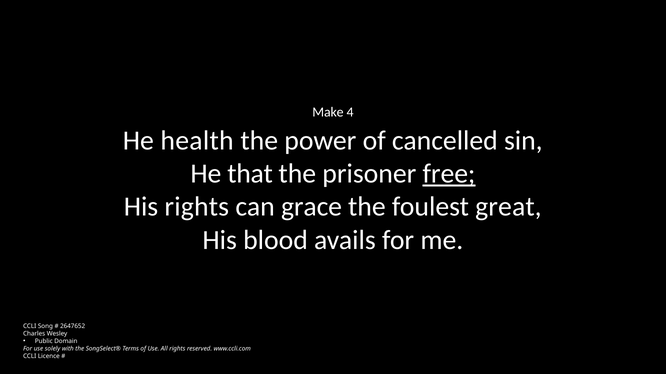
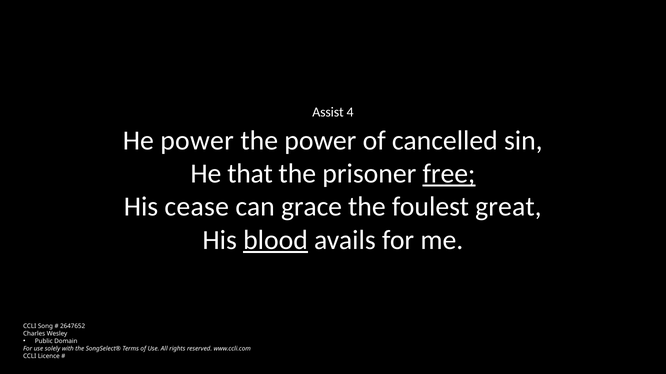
Make: Make -> Assist (328, 113)
He health: health -> power (197, 141)
His rights: rights -> cease (197, 207)
blood underline: none -> present (275, 240)
